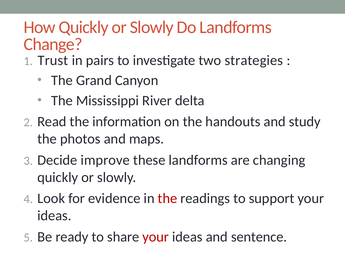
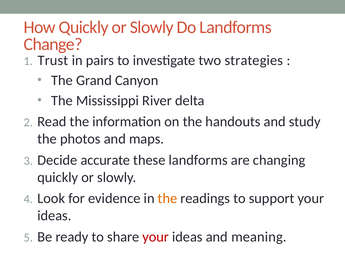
improve: improve -> accurate (105, 160)
the colour: red -> orange (167, 198)
sentence: sentence -> meaning (259, 237)
